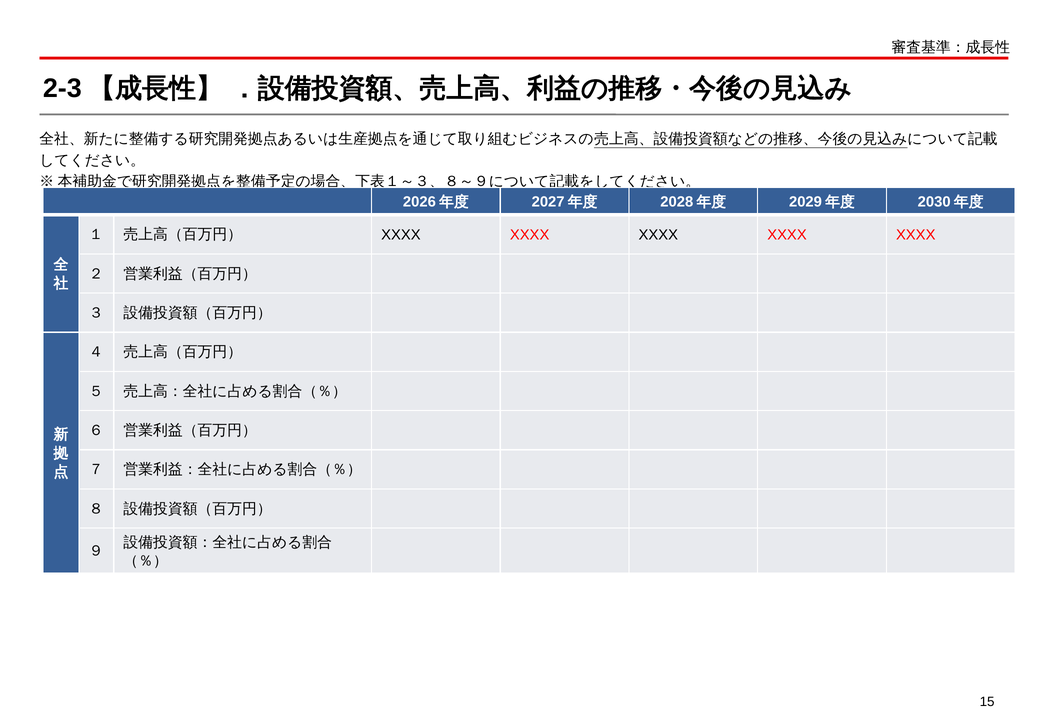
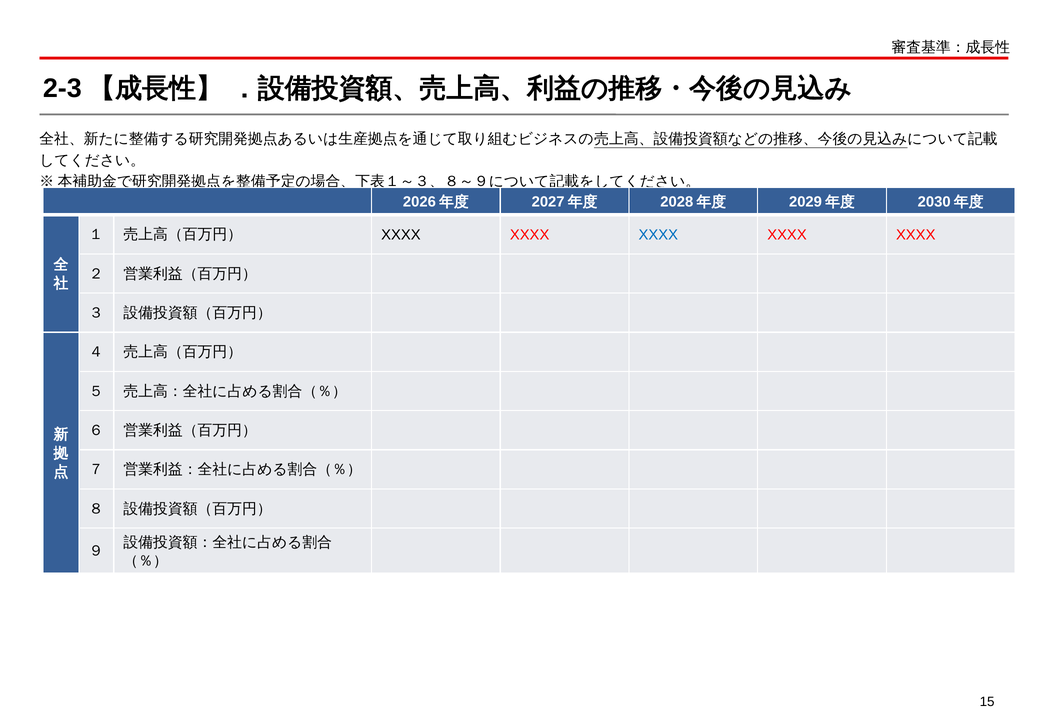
XXXX colour: black -> blue (658, 235)
